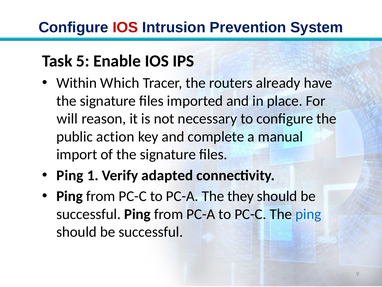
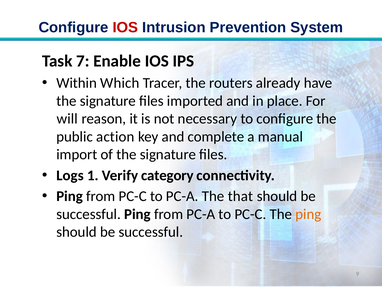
5: 5 -> 7 (83, 61)
Ping: Ping -> Logs (70, 175)
adapted: adapted -> category (167, 175)
they: they -> that (240, 196)
ping colour: blue -> orange (308, 214)
